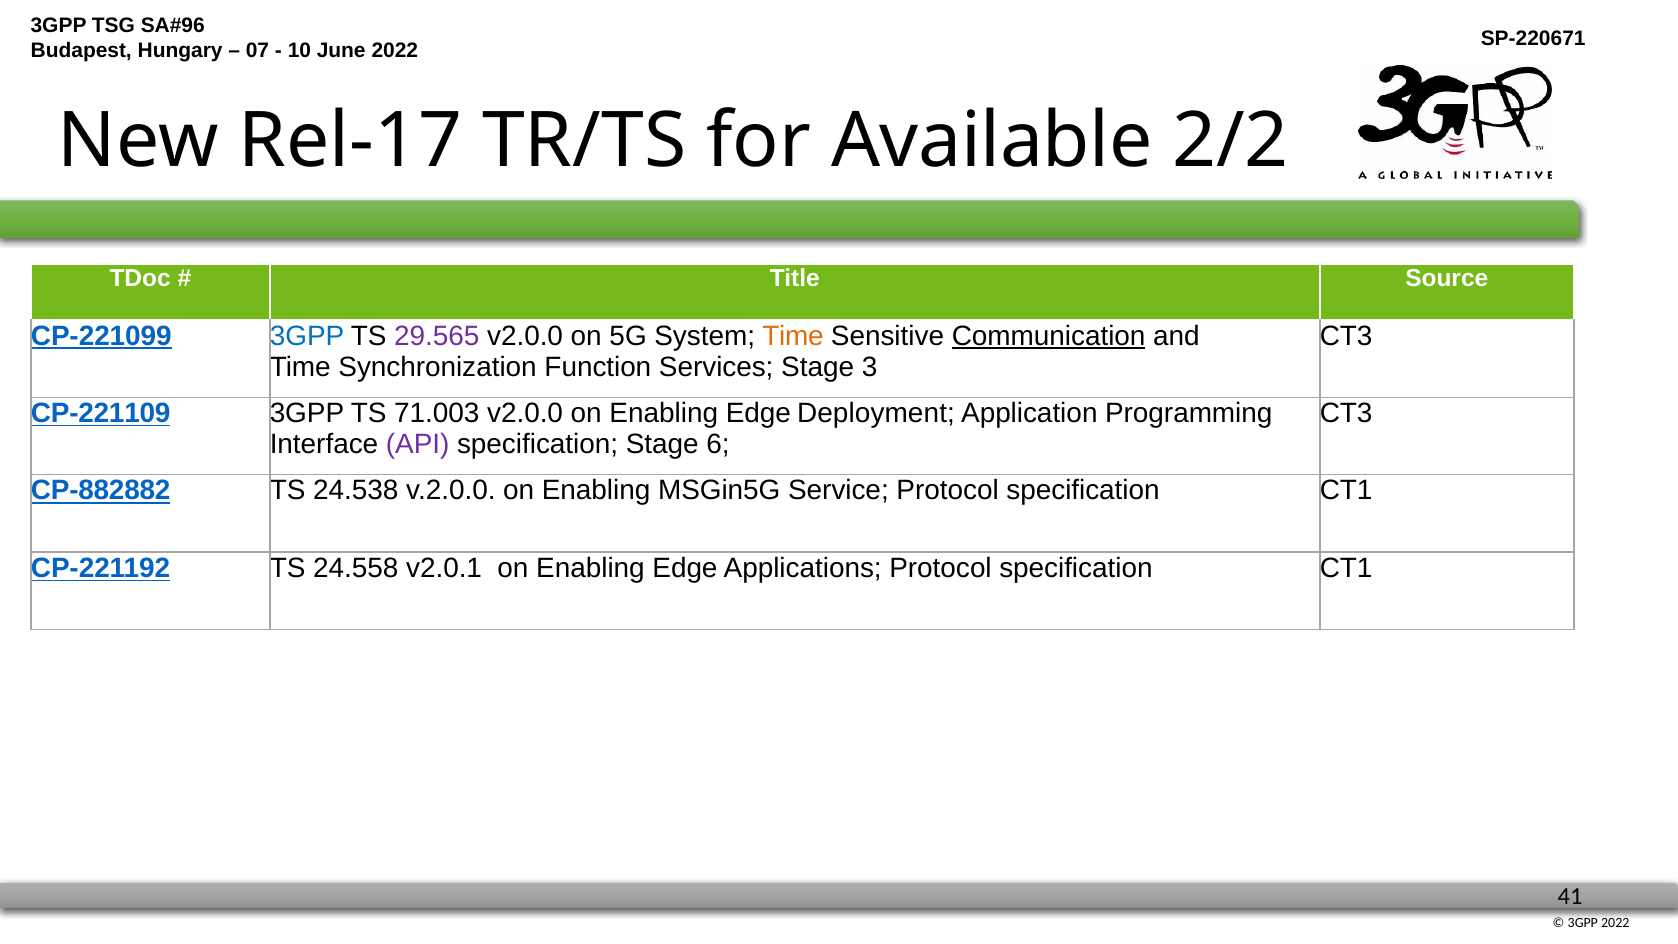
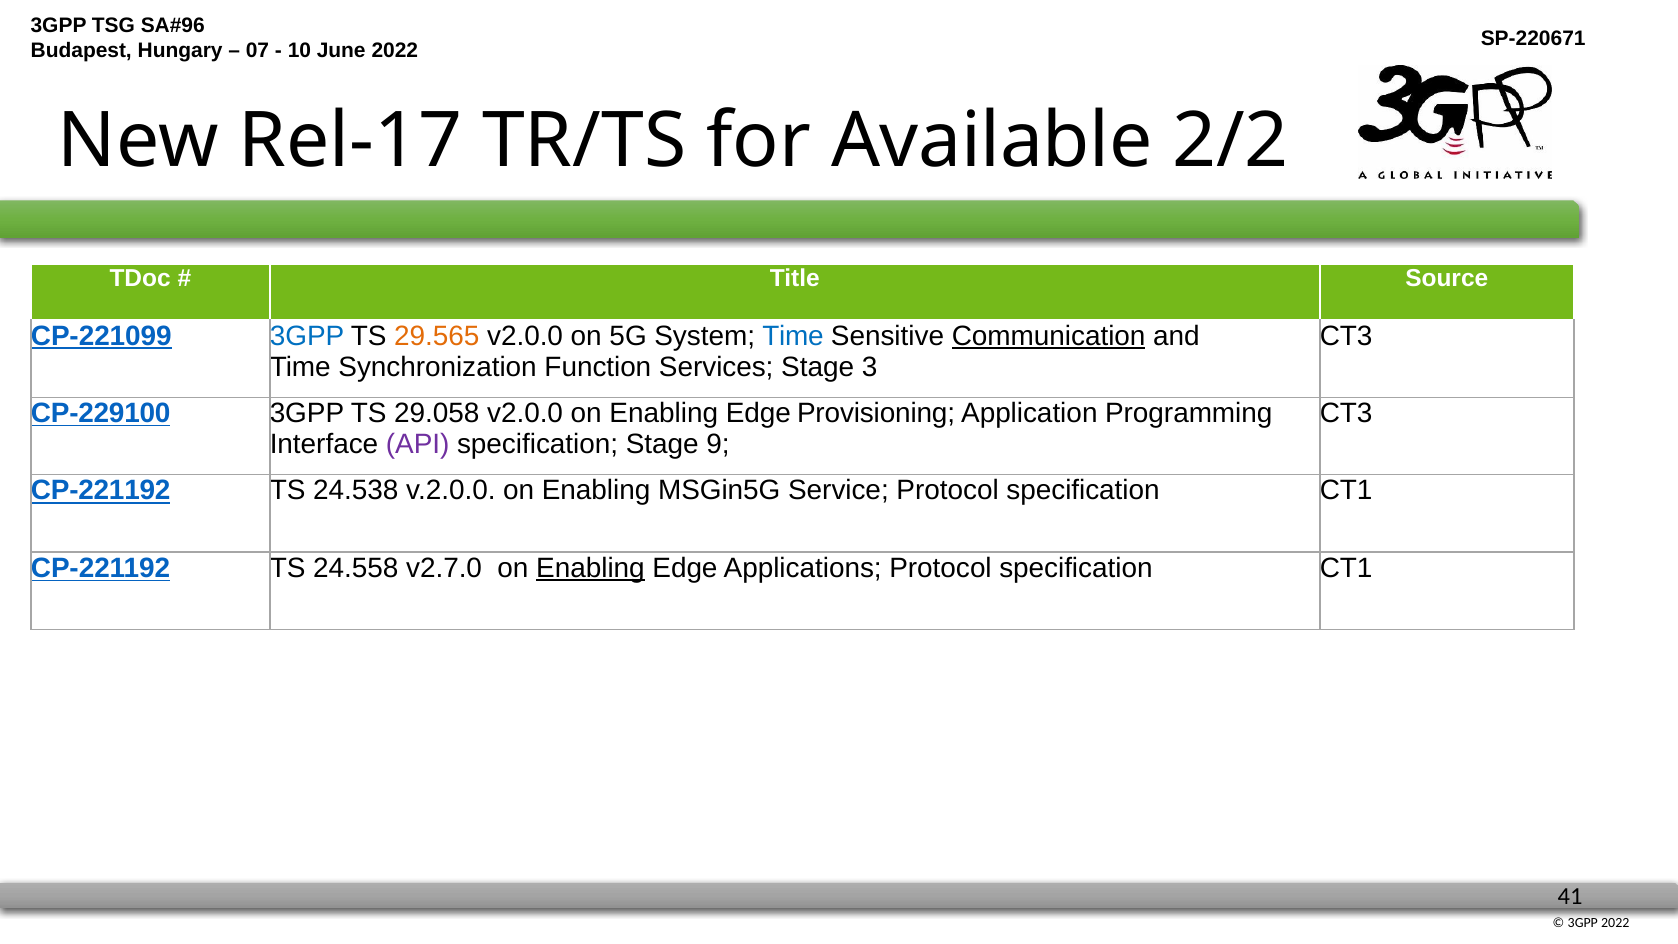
29.565 colour: purple -> orange (437, 336)
Time colour: orange -> blue (793, 336)
CP-221109: CP-221109 -> CP-229100 (101, 413)
71.003: 71.003 -> 29.058 (437, 413)
Deployment: Deployment -> Provisioning (876, 413)
6: 6 -> 9 (718, 444)
CP-882882: CP-882882 -> CP-221192 (101, 491)
v2.0.1: v2.0.1 -> v2.7.0 (444, 568)
Enabling underline: none -> present (590, 568)
